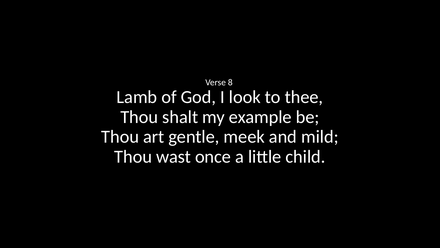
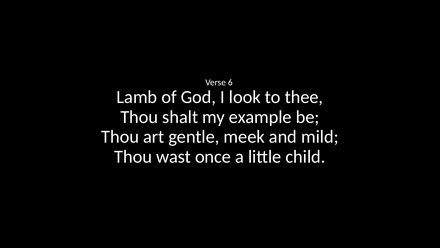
8: 8 -> 6 (230, 82)
